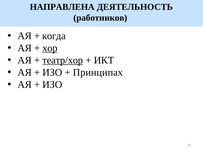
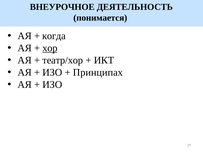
НАПРАВЛЕНА: НАПРАВЛЕНА -> ВНЕУРОЧНОЕ (62, 7)
работников: работников -> понимается (100, 18)
театр/хор underline: present -> none (63, 60)
